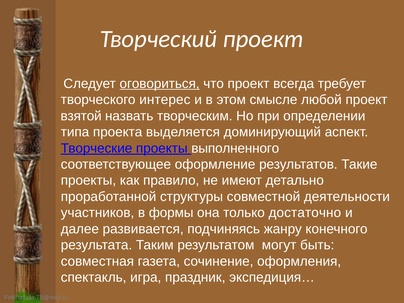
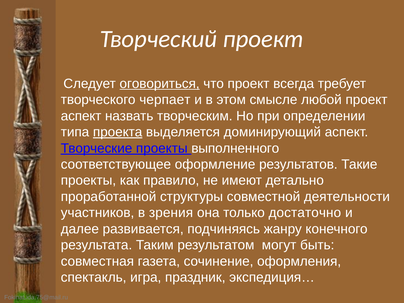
интерес: интерес -> черпает (165, 100)
взятой: взятой -> аспект (81, 116)
проекта underline: none -> present (118, 132)
формы: формы -> зрения (171, 213)
